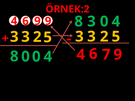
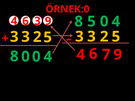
ÖRNEK:2: ÖRNEK:2 -> ÖRNEK:0 (67, 9)
3: 3 -> 5 (91, 22)
6 9: 9 -> 3 (37, 21)
